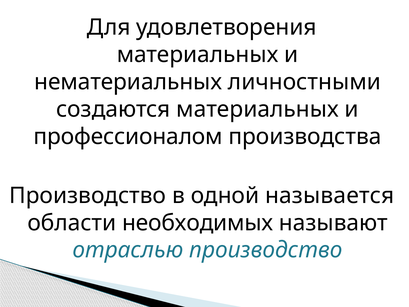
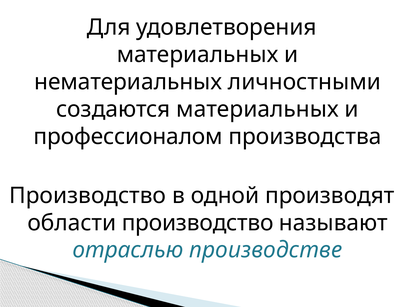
называется: называется -> производят (330, 195)
области необходимых: необходимых -> производство (198, 223)
отраслью производство: производство -> производстве (266, 250)
